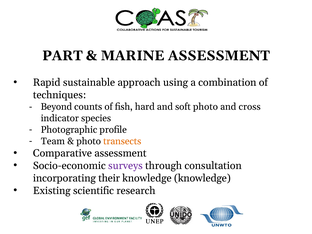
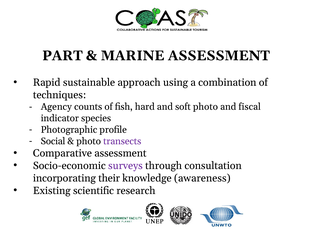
Beyond: Beyond -> Agency (56, 107)
cross: cross -> fiscal (250, 107)
Team: Team -> Social (53, 141)
transects colour: orange -> purple (122, 141)
knowledge knowledge: knowledge -> awareness (202, 178)
